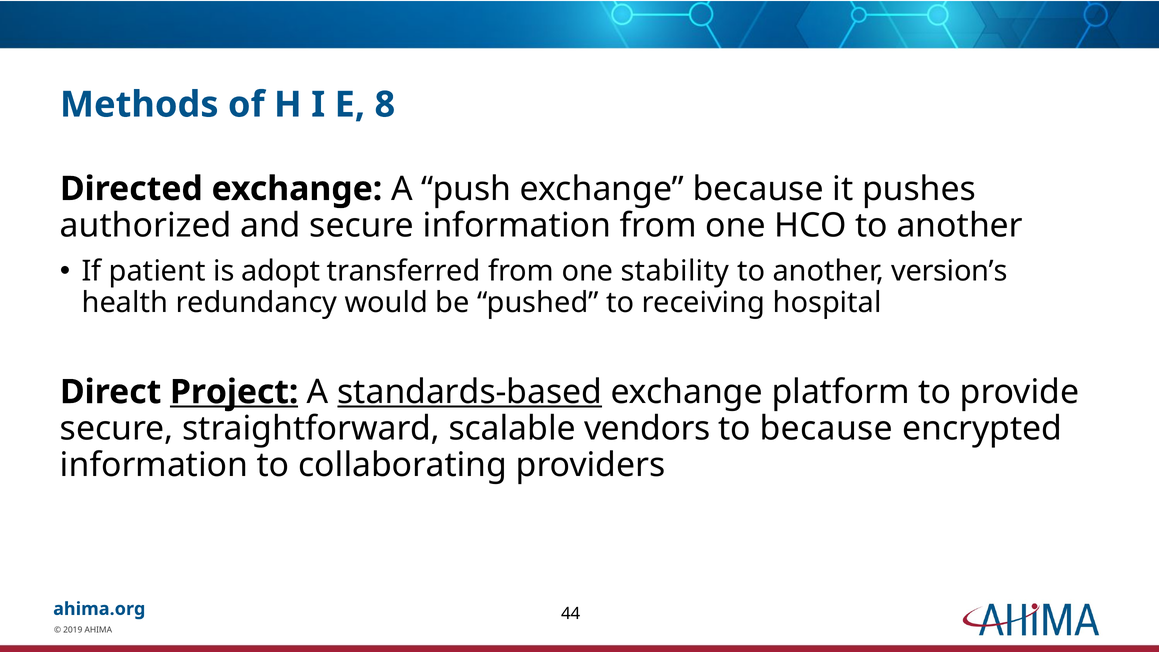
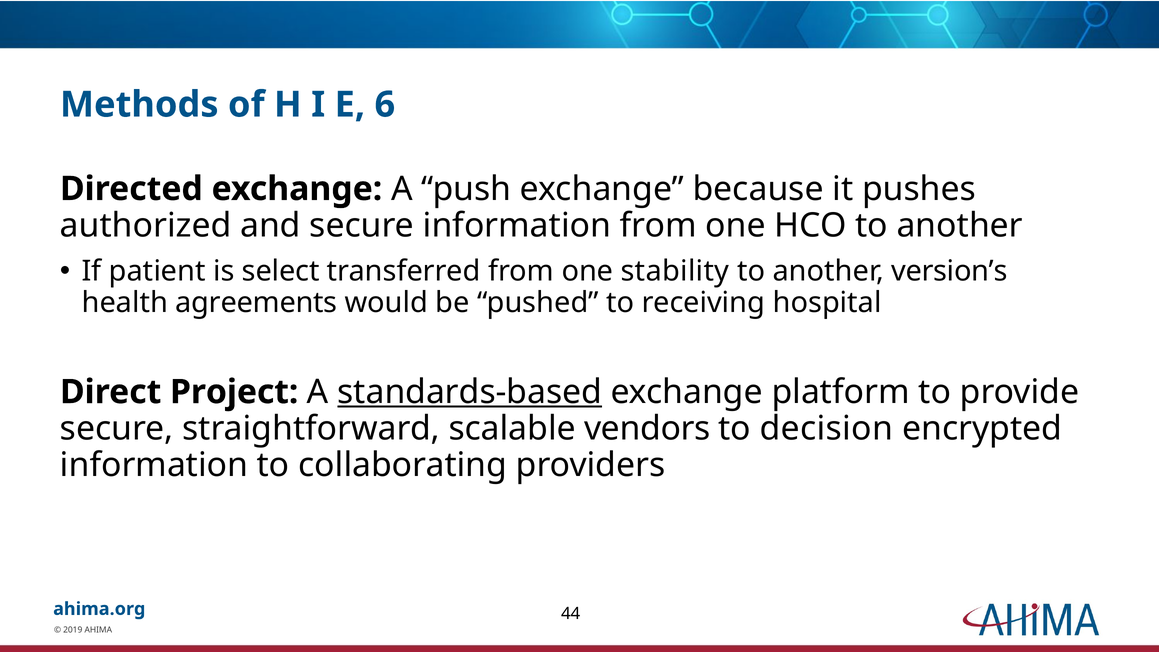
8: 8 -> 6 (385, 105)
adopt: adopt -> select (281, 271)
redundancy: redundancy -> agreements (256, 303)
Project underline: present -> none (234, 392)
to because: because -> decision (826, 428)
